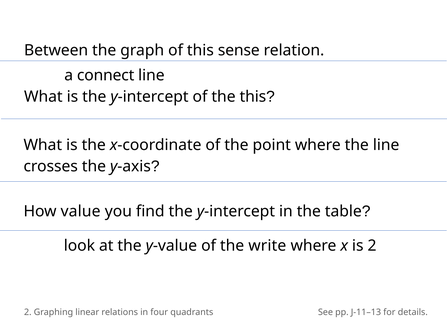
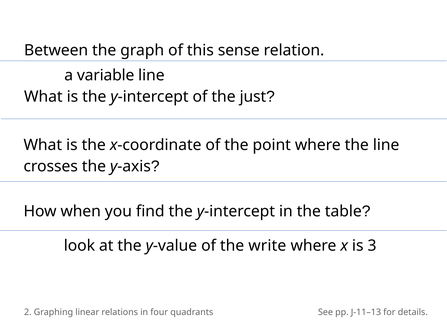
connect: connect -> variable (106, 75)
the this: this -> just (253, 97)
value: value -> when (81, 212)
is 2: 2 -> 3 (372, 246)
